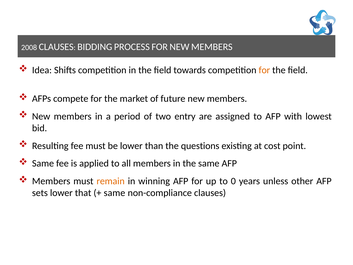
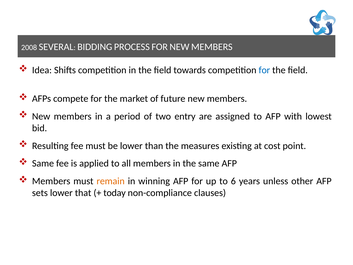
2008 CLAUSES: CLAUSES -> SEVERAL (56, 47)
for colour: orange -> blue (264, 70)
questions: questions -> measures (200, 146)
0: 0 -> 6 (233, 181)
same: same -> today (115, 193)
